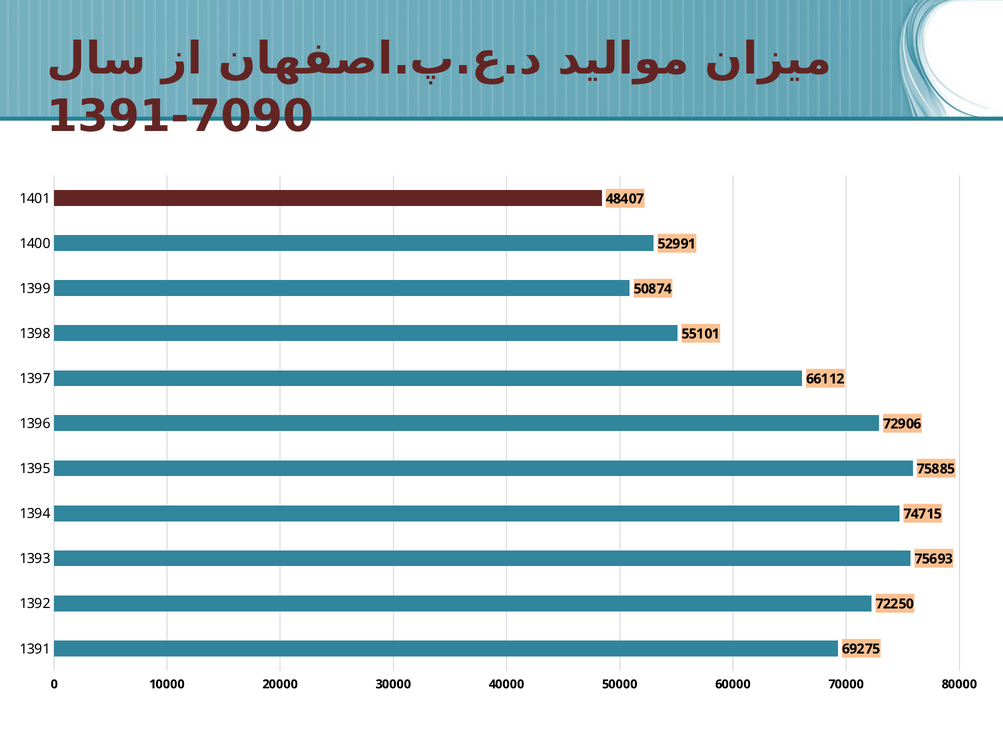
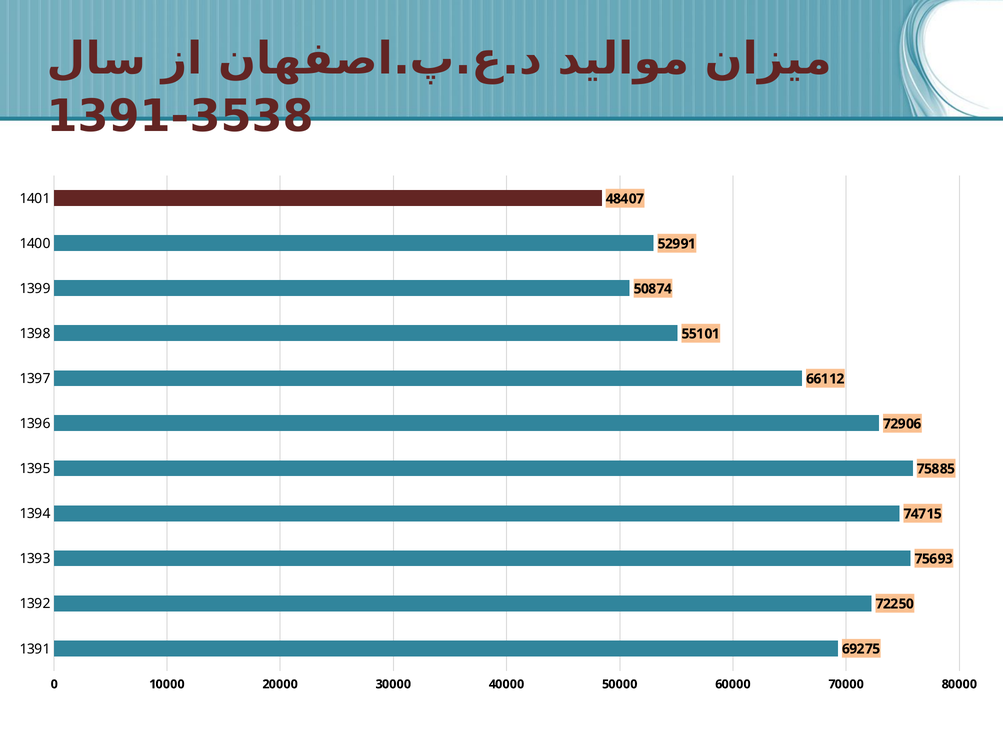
7090: 7090 -> 3538 (252, 116)
